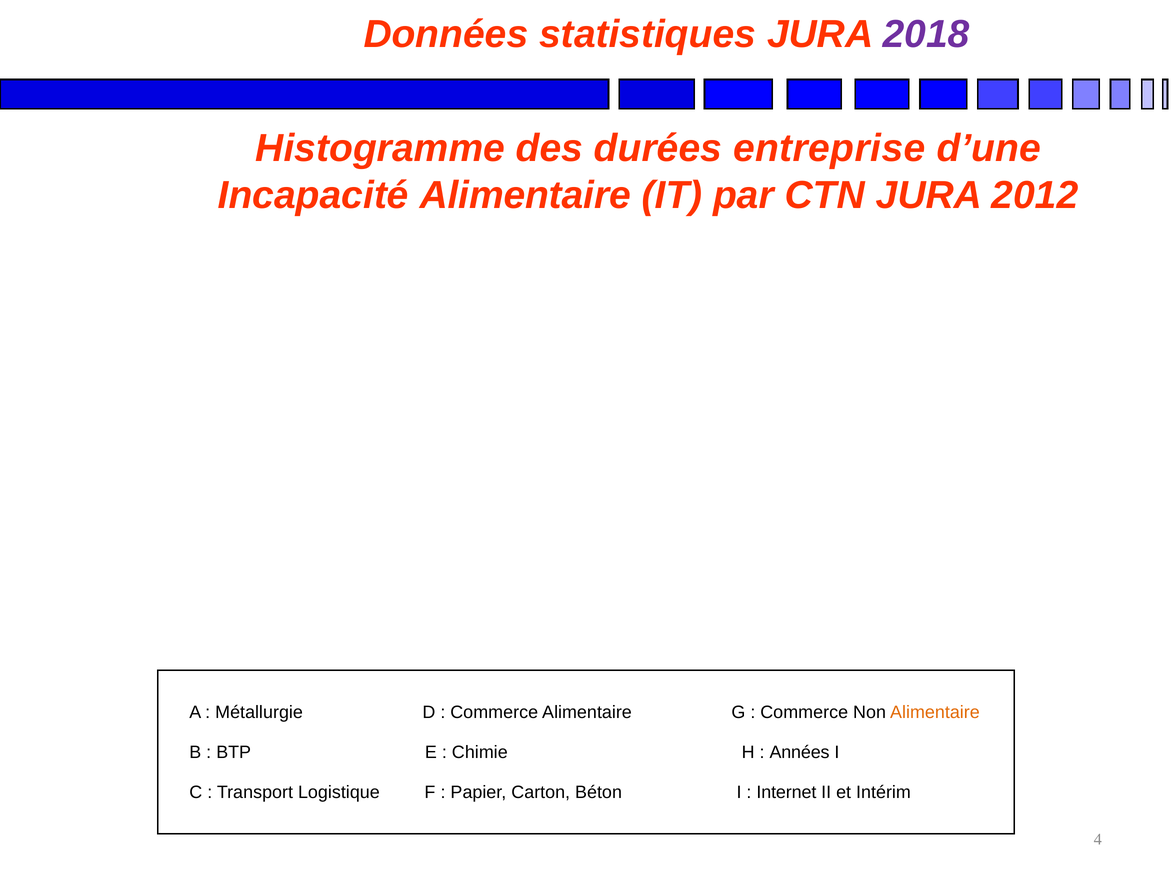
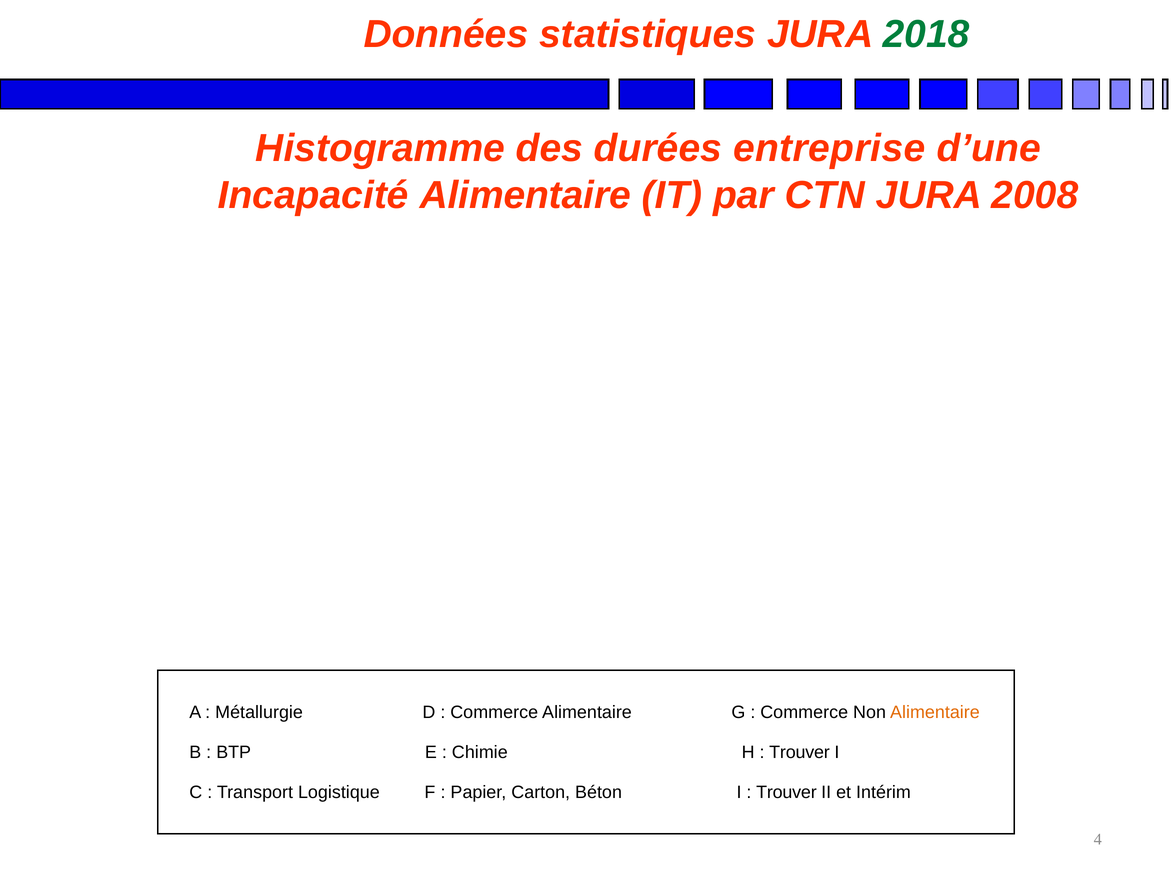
2018 colour: purple -> green (926, 34)
2012: 2012 -> 2008 (1035, 195)
Années: Années -> Trouver (800, 752)
Internet: Internet -> Trouver (786, 792)
